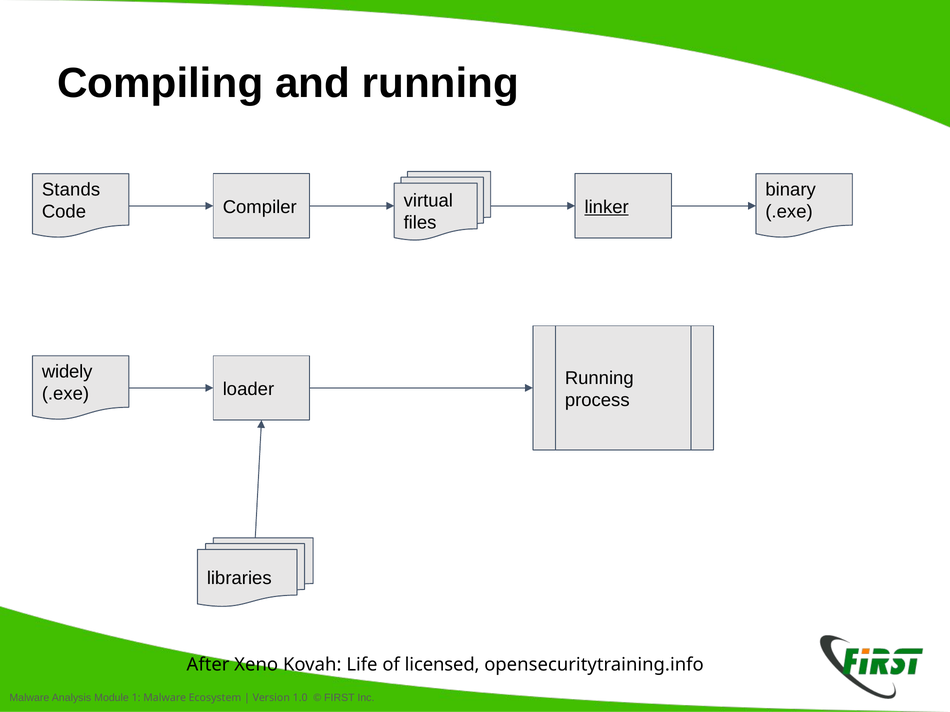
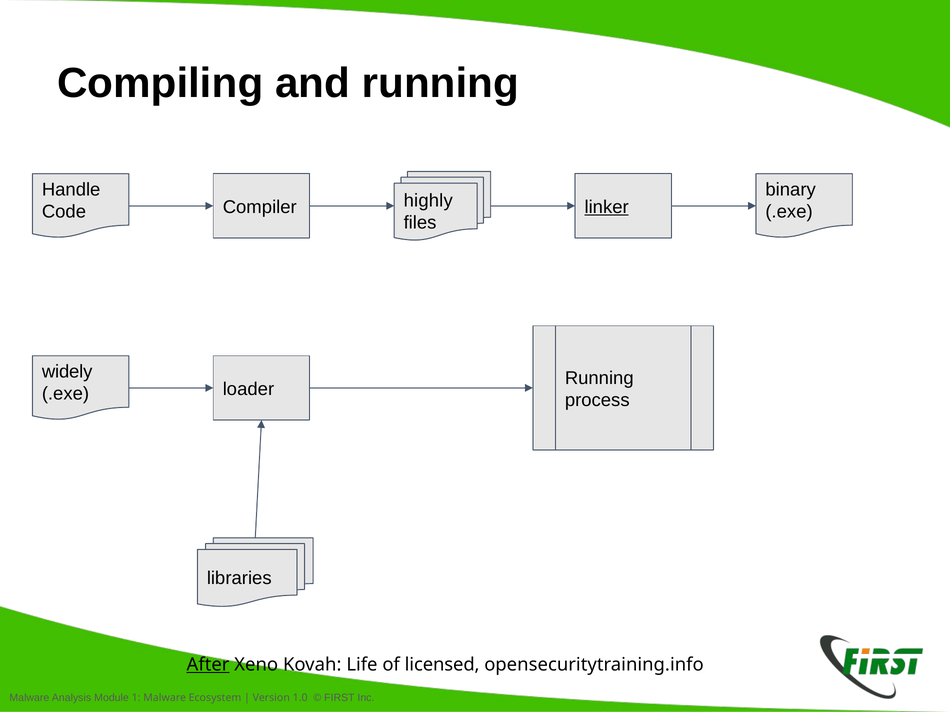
Stands: Stands -> Handle (71, 190)
virtual: virtual -> highly (428, 201)
After underline: none -> present (208, 665)
